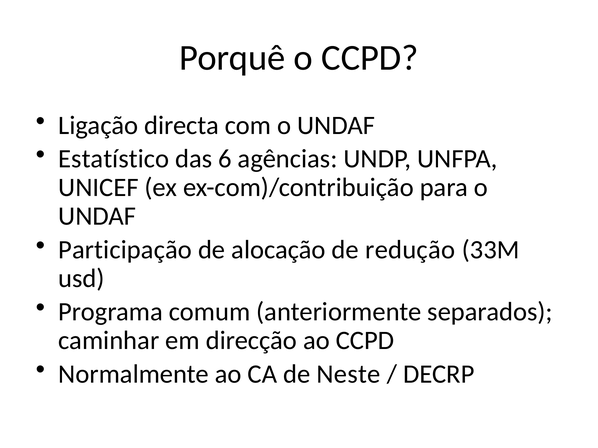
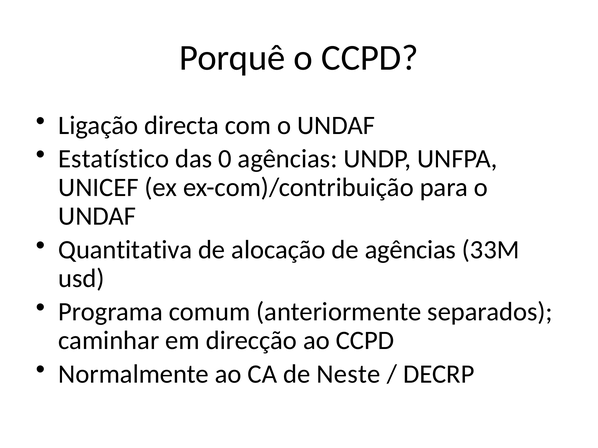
6: 6 -> 0 (225, 159)
Participação: Participação -> Quantitativa (125, 250)
de redução: redução -> agências (410, 250)
